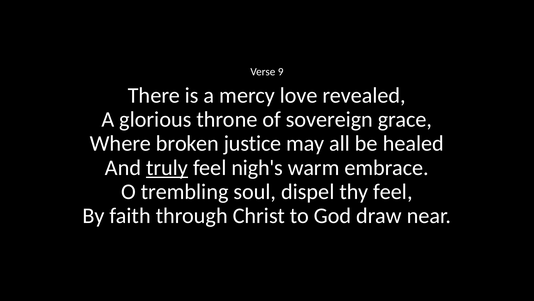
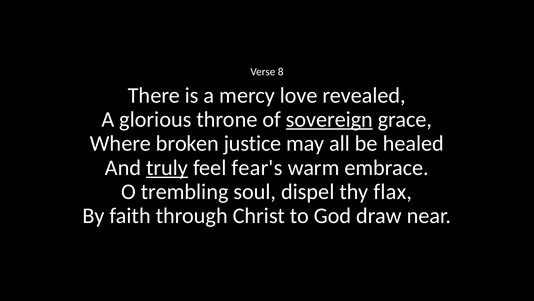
9: 9 -> 8 (281, 72)
sovereign underline: none -> present (329, 119)
nigh's: nigh's -> fear's (257, 167)
thy feel: feel -> flax (393, 191)
